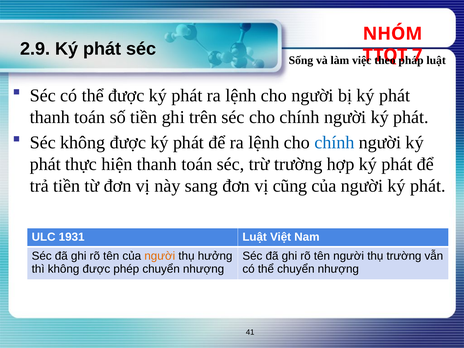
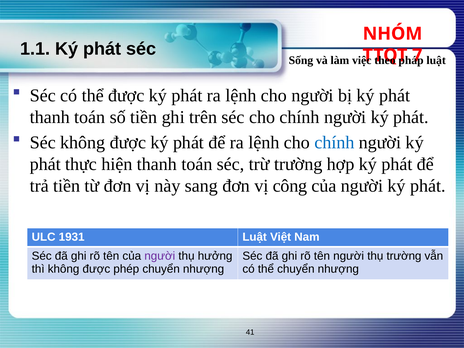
2.9: 2.9 -> 1.1 (35, 49)
cũng: cũng -> công (290, 186)
người colour: orange -> purple (160, 256)
